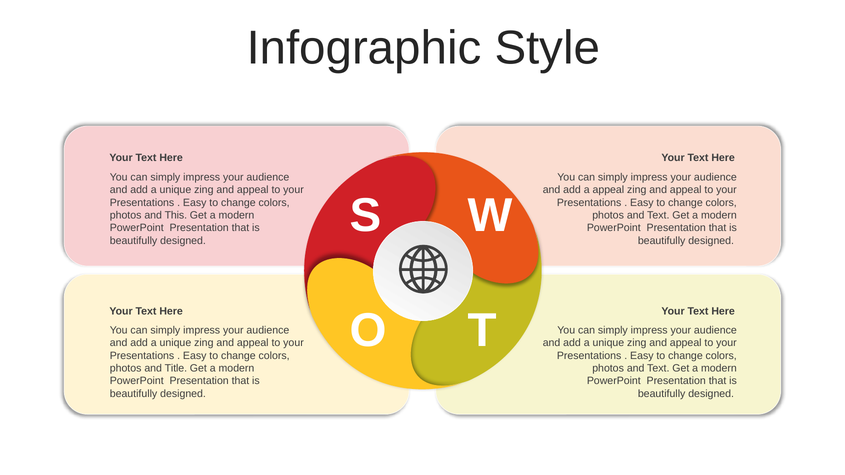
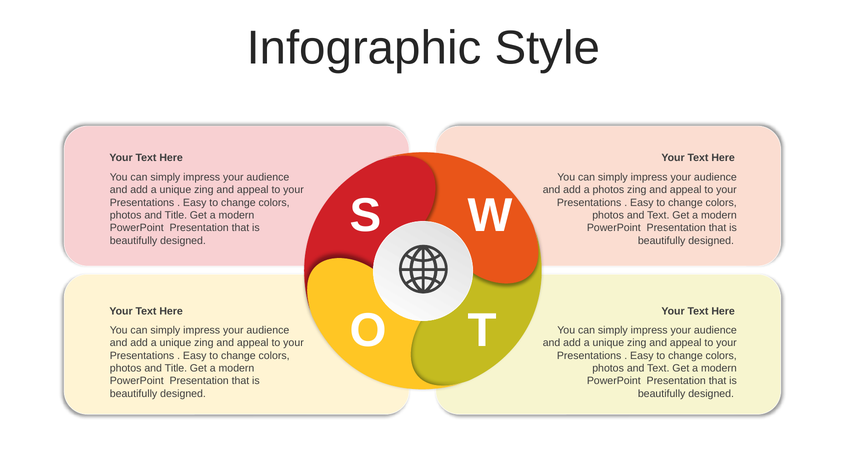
a appeal: appeal -> photos (608, 190)
This: This -> Title (176, 215)
